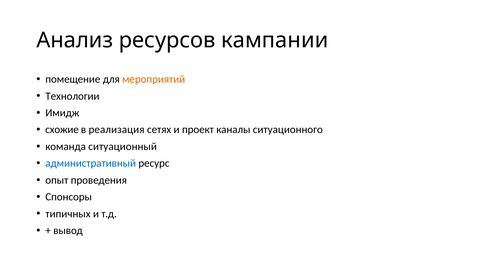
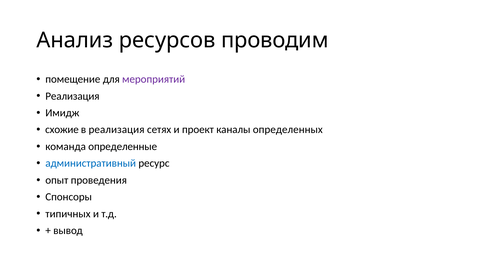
кампании: кампании -> проводим (275, 40)
мероприятий colour: orange -> purple (154, 79)
Технологии: Технологии -> Реализация (72, 96)
ситуационного: ситуационного -> определенных (288, 130)
ситуационный: ситуационный -> определенные (123, 146)
